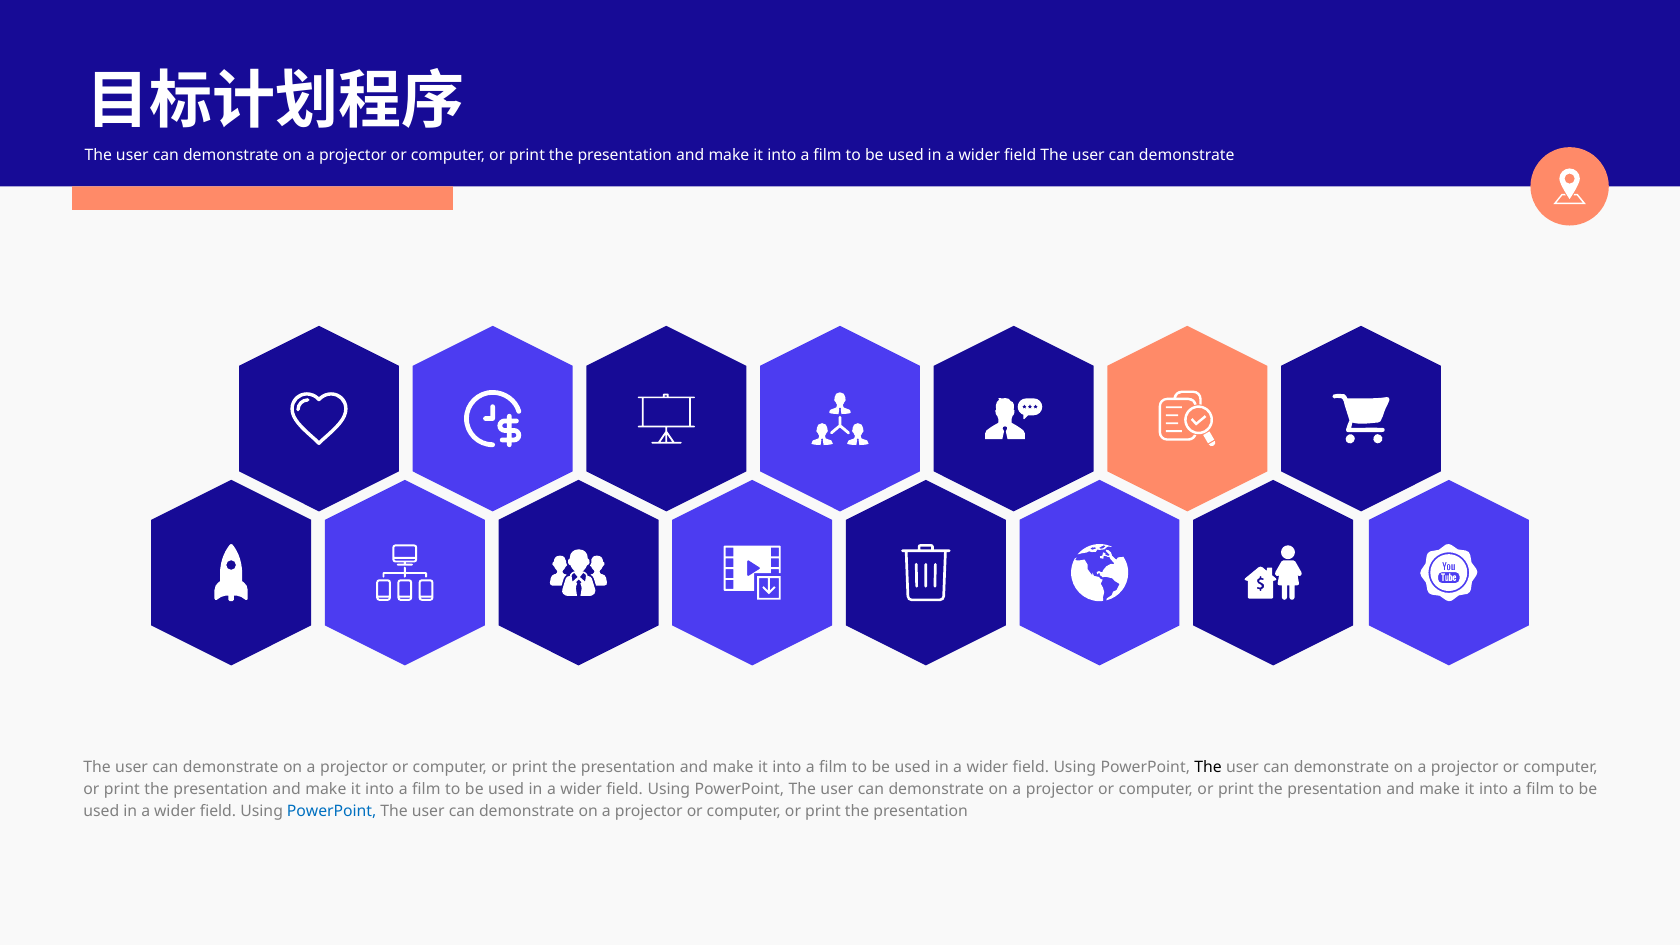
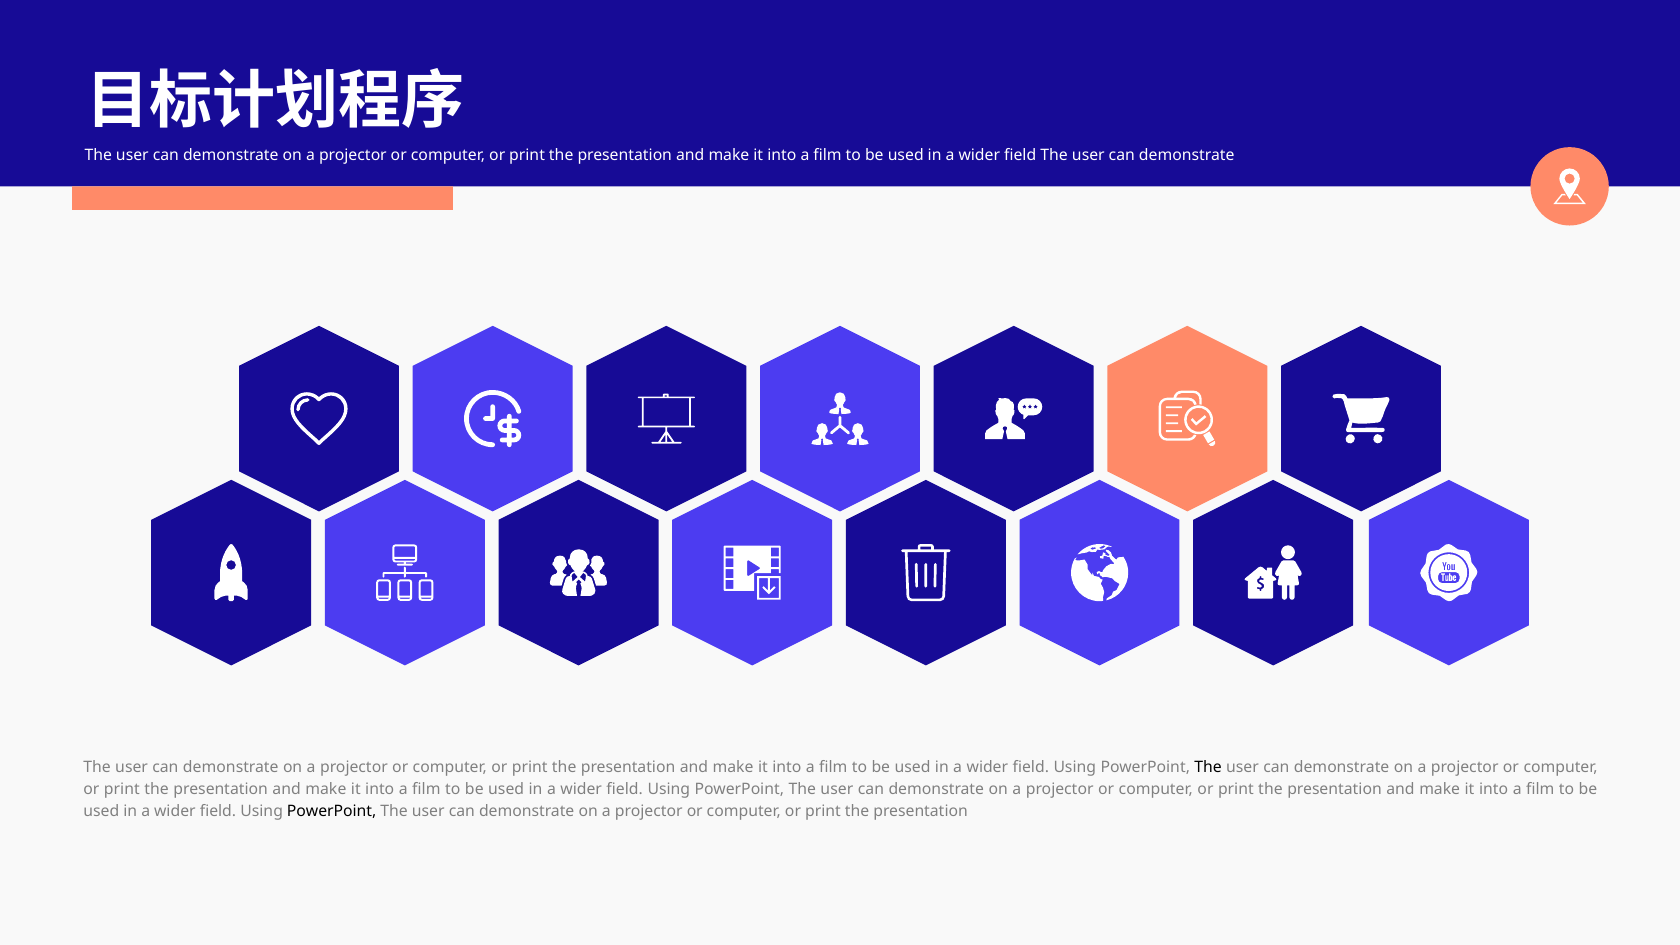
PowerPoint colour: blue -> black (332, 811)
